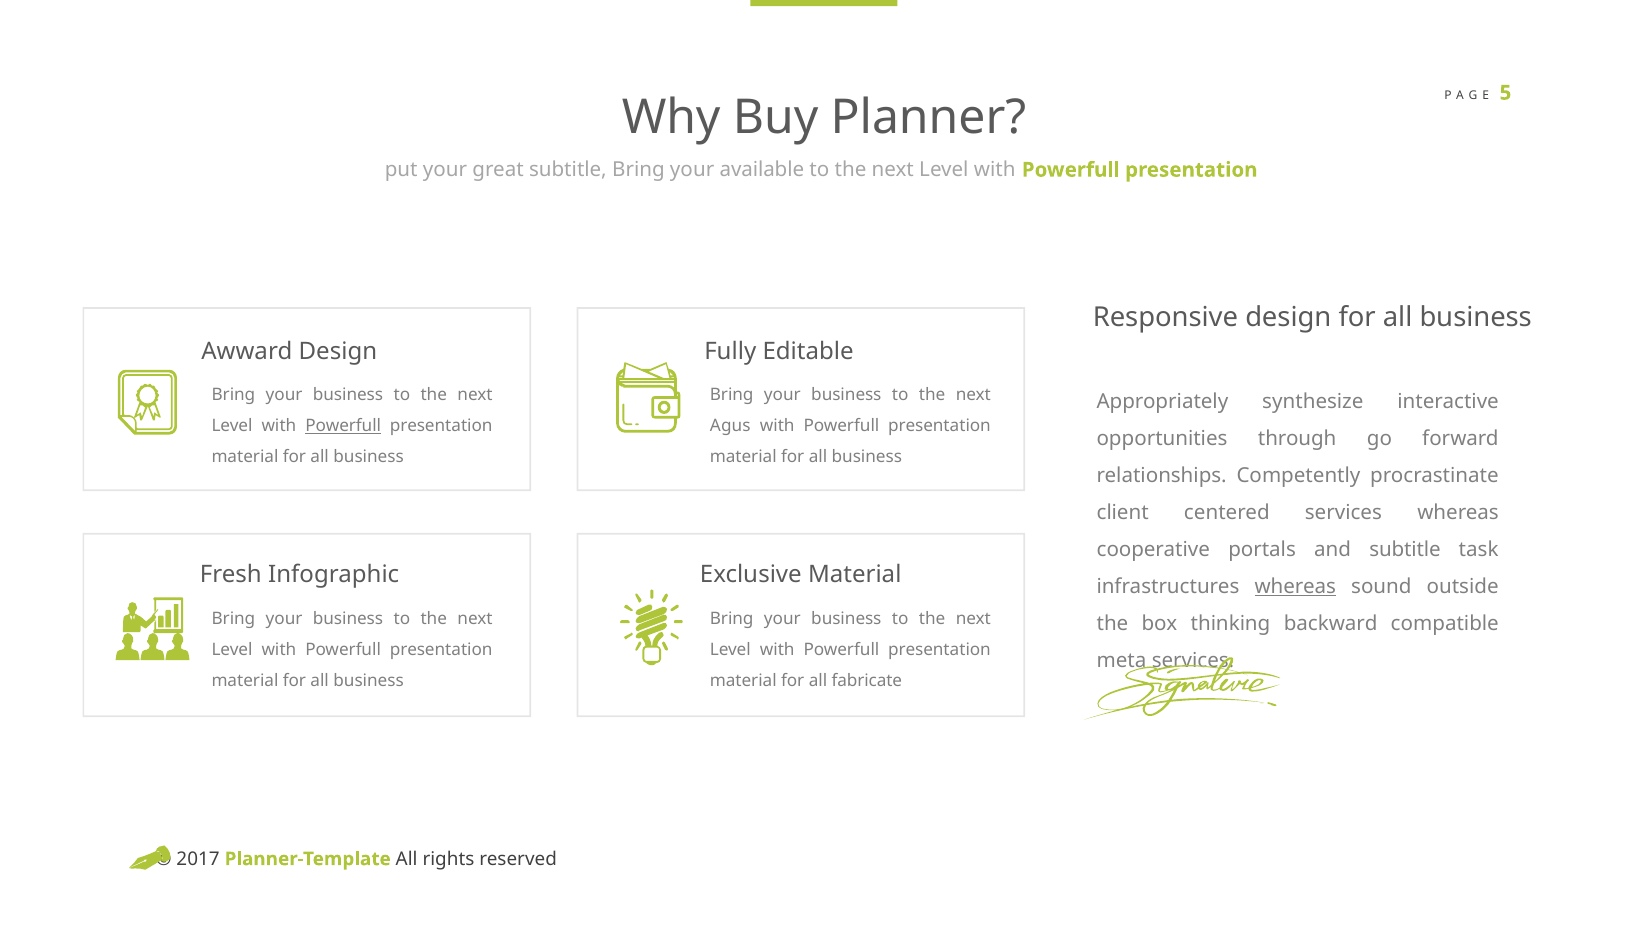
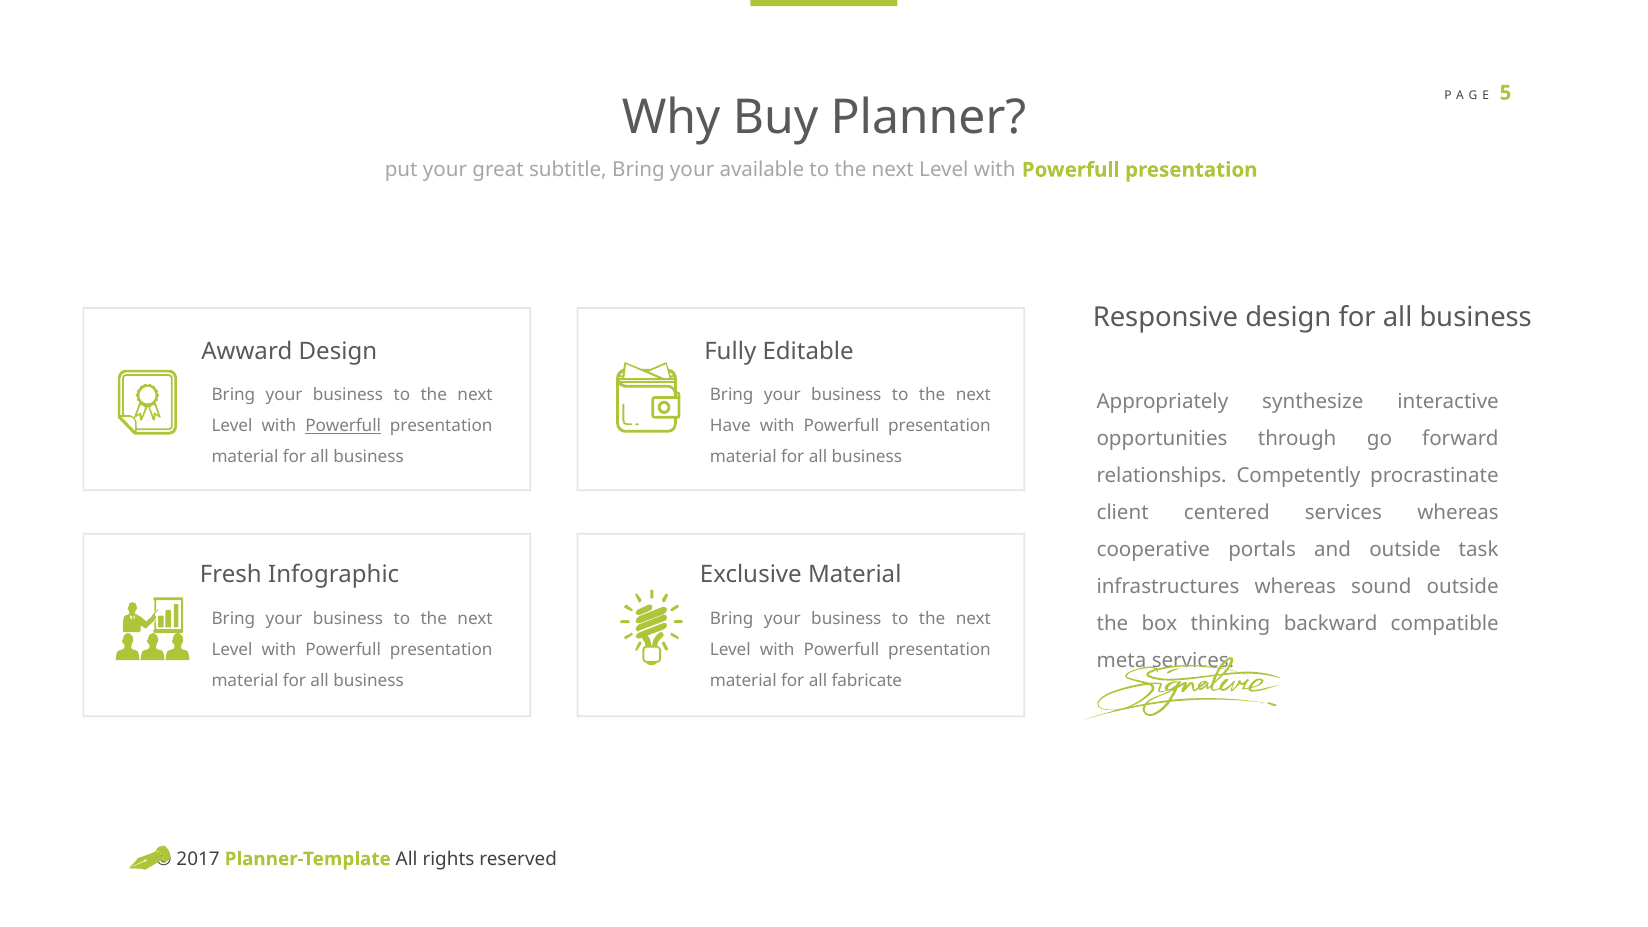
Agus: Agus -> Have (730, 426)
and subtitle: subtitle -> outside (1405, 550)
whereas underline: present -> none (1295, 587)
